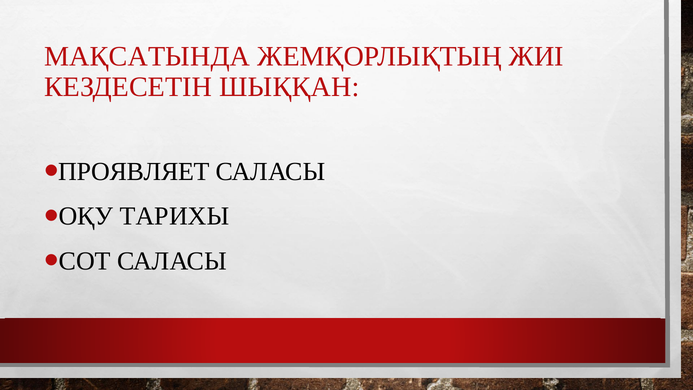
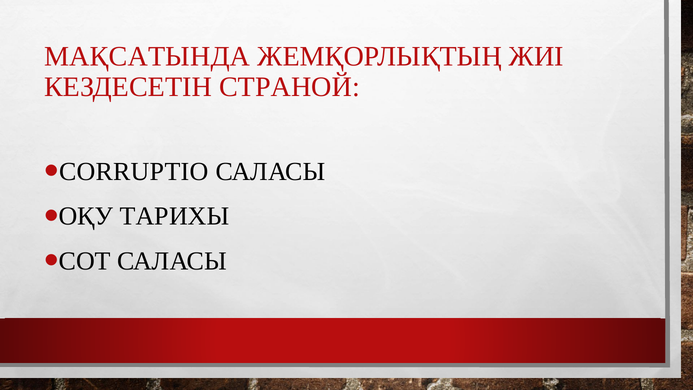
ШЫҚҚАН: ШЫҚҚАН -> СТРАНОЙ (289, 87)
ПРОЯВЛЯЕТ: ПРОЯВЛЯЕТ -> CORRUPTIO (134, 172)
